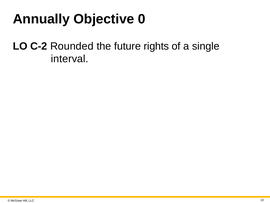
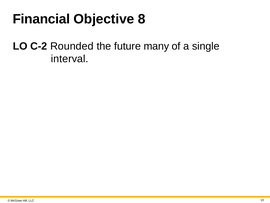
Annually: Annually -> Financial (41, 19)
0: 0 -> 8 (142, 19)
rights: rights -> many (156, 46)
